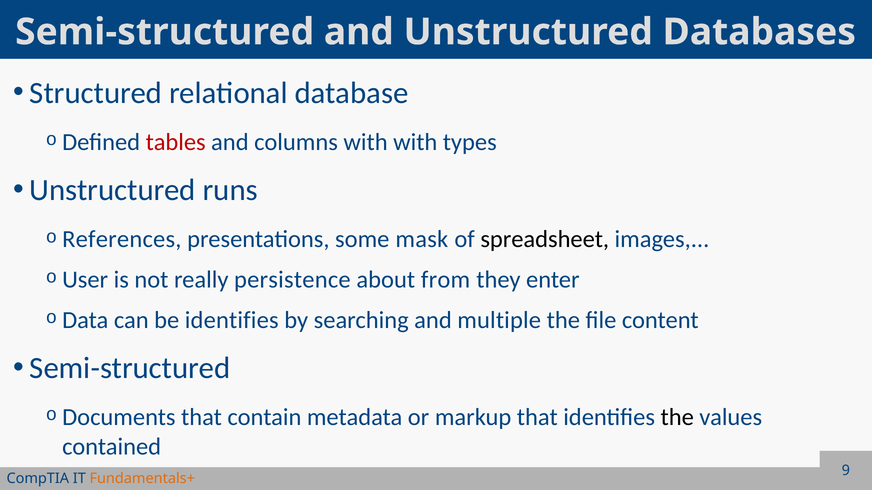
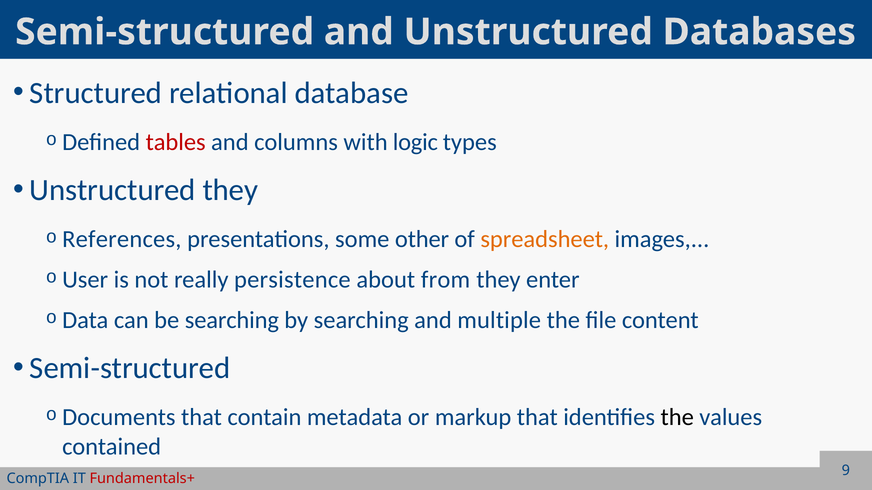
with with: with -> logic (415, 142)
Unstructured runs: runs -> they (230, 190)
mask: mask -> other (422, 240)
spreadsheet colour: black -> orange (545, 240)
be identifies: identifies -> searching (232, 320)
Fundamentals+ colour: orange -> red (142, 479)
